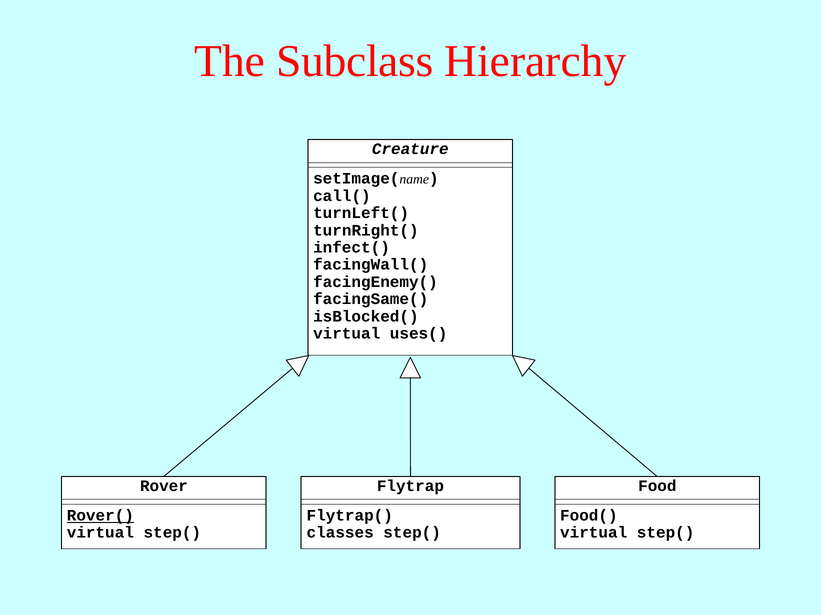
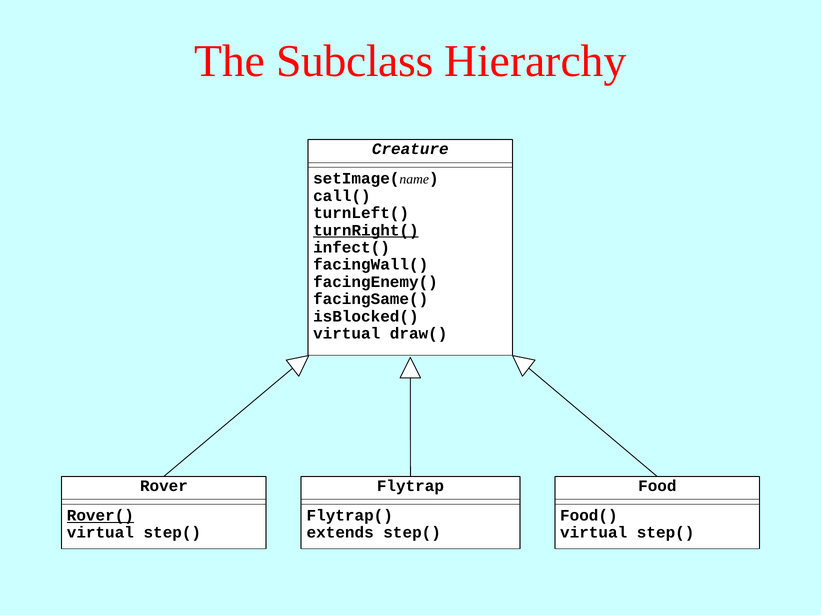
turnRight( underline: none -> present (366, 231)
uses(: uses( -> draw( (419, 334)
classes: classes -> extends (340, 533)
